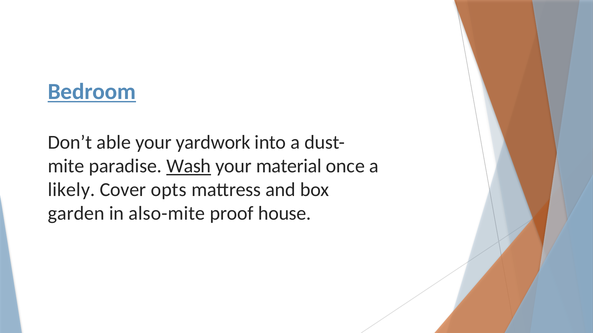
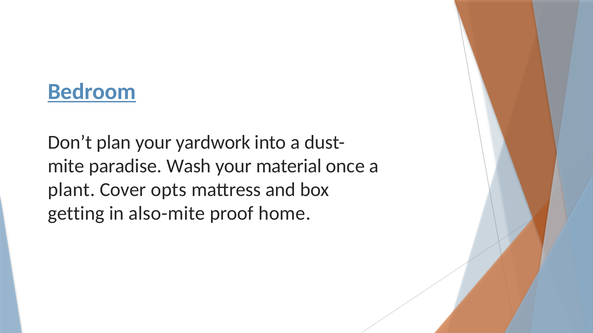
able: able -> plan (114, 143)
Wash underline: present -> none (189, 166)
likely: likely -> plant (71, 190)
garden: garden -> getting (76, 214)
house: house -> home (285, 214)
